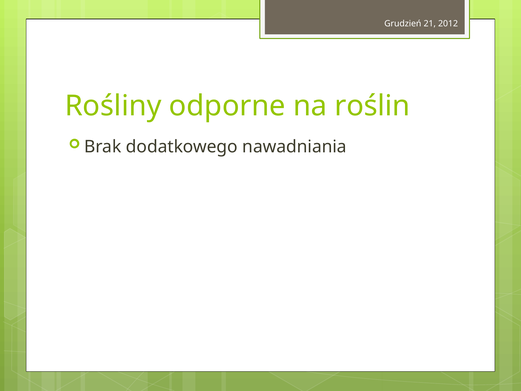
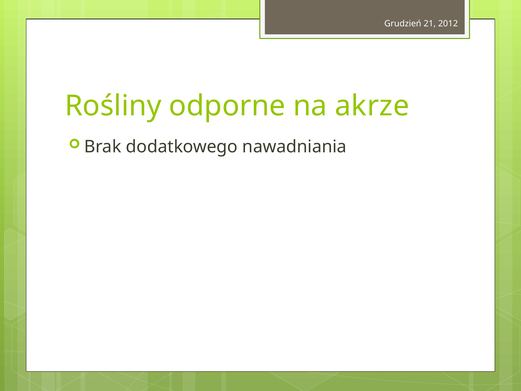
roślin: roślin -> akrze (372, 106)
